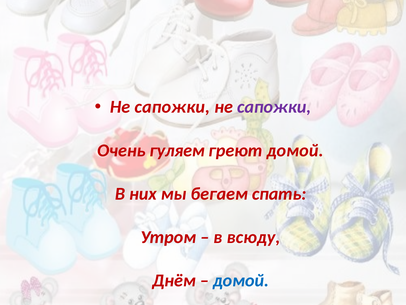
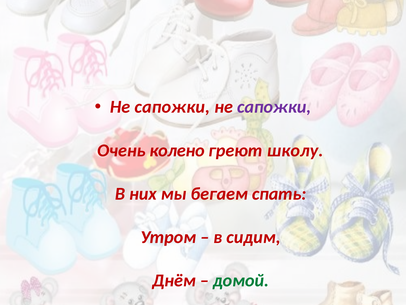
гуляем: гуляем -> колено (177, 150)
греют домой: домой -> школу (295, 150)
всюду: всюду -> сидим (253, 237)
домой colour: blue -> green (241, 280)
